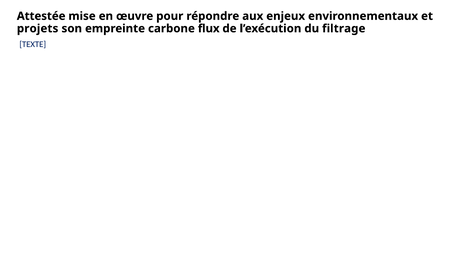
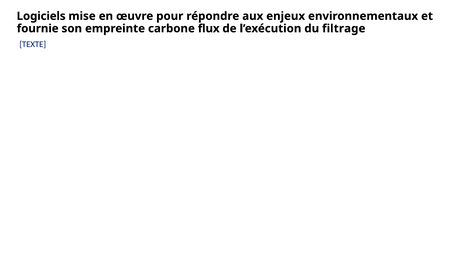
Attestée: Attestée -> Logiciels (41, 16)
projets: projets -> fournie (38, 29)
